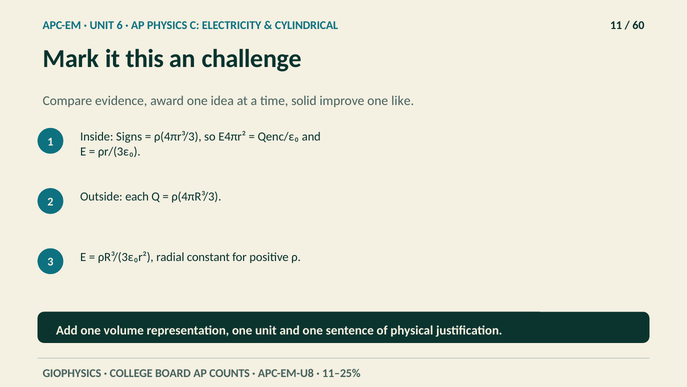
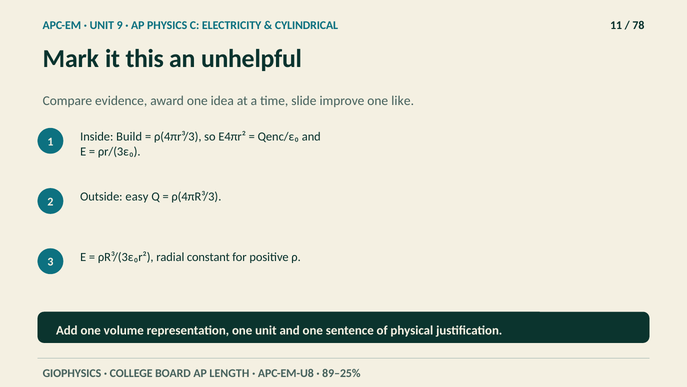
6: 6 -> 9 (120, 25)
60: 60 -> 78 (638, 25)
challenge: challenge -> unhelpful (252, 58)
solid: solid -> slide (304, 101)
Signs: Signs -> Build (129, 136)
each: each -> easy (137, 196)
COUNTS: COUNTS -> LENGTH (229, 373)
11–25%: 11–25% -> 89–25% (341, 373)
